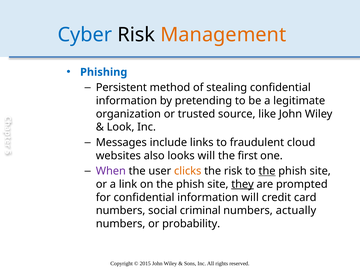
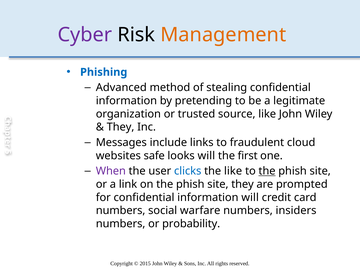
Cyber colour: blue -> purple (85, 35)
Persistent: Persistent -> Advanced (121, 88)
Look: Look -> They (121, 127)
also: also -> safe (154, 156)
clicks colour: orange -> blue (188, 171)
the risk: risk -> like (233, 171)
they underline: present -> none (243, 184)
criminal: criminal -> warfare (200, 211)
actually: actually -> insiders (296, 211)
